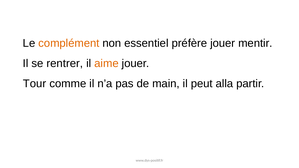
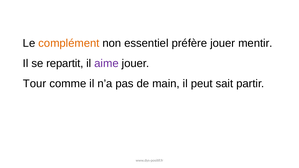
rentrer: rentrer -> repartit (65, 63)
aime colour: orange -> purple (107, 63)
alla: alla -> sait (224, 84)
